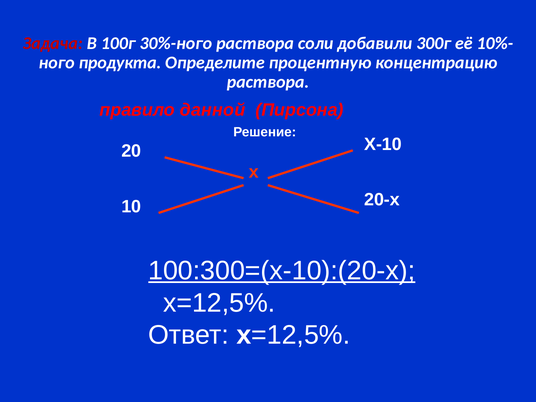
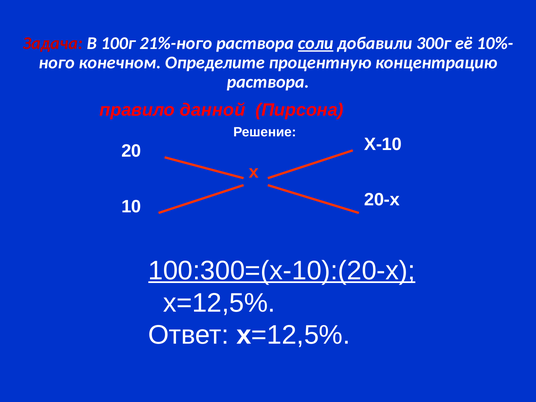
30%-ного: 30%-ного -> 21%-ного (176, 43)
соли underline: none -> present (316, 43)
продукта: продукта -> конечном (120, 63)
